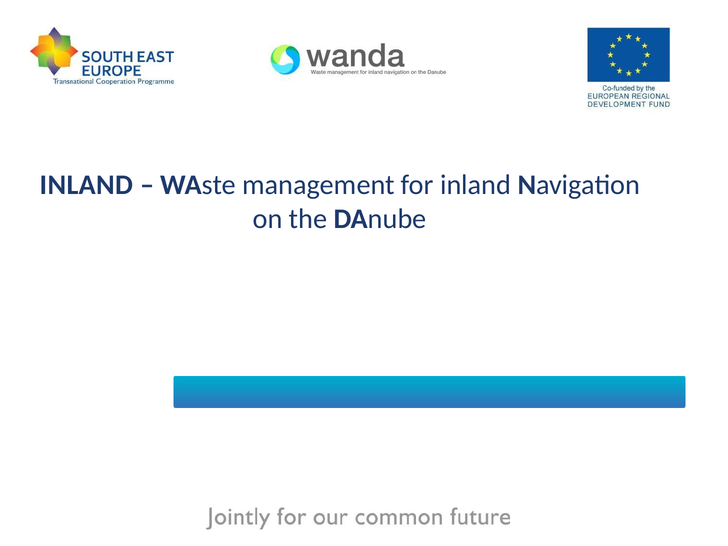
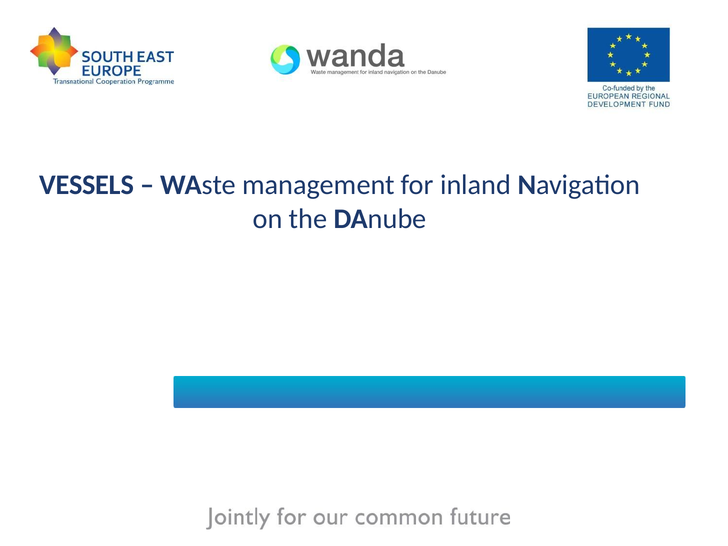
INLAND: INLAND -> VESSELS (87, 185)
